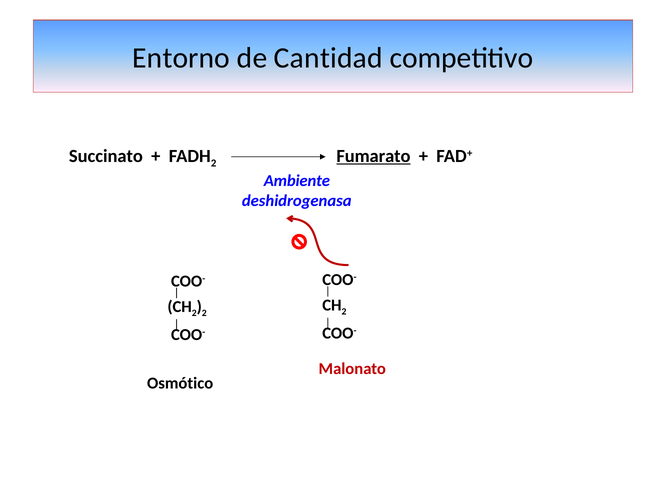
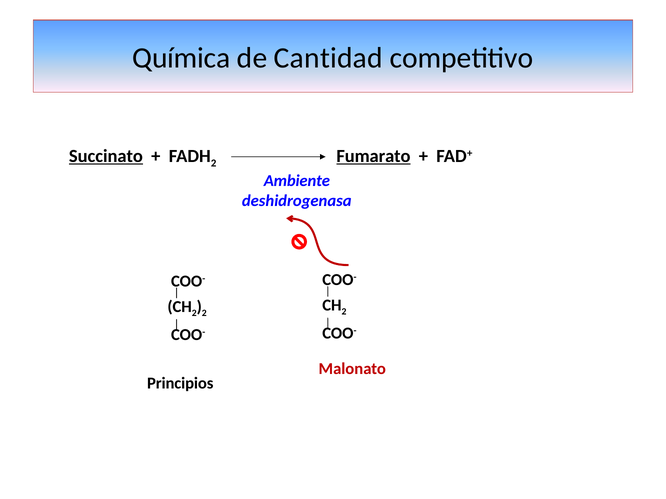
Entorno: Entorno -> Química (181, 58)
Succinato underline: none -> present (106, 156)
Osmótico: Osmótico -> Principios (180, 384)
